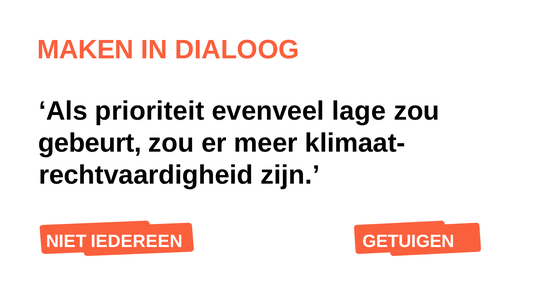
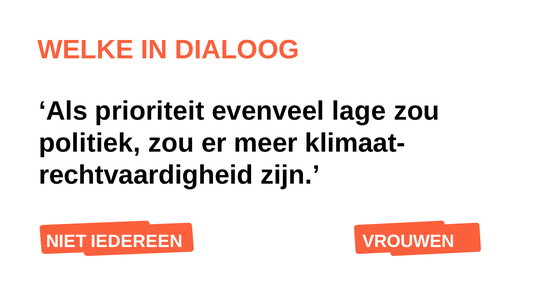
MAKEN: MAKEN -> WELKE (85, 50)
gebeurt: gebeurt -> politiek (90, 143)
GETUIGEN: GETUIGEN -> VROUWEN (408, 241)
